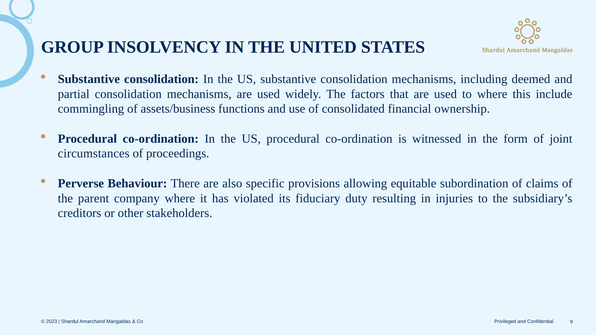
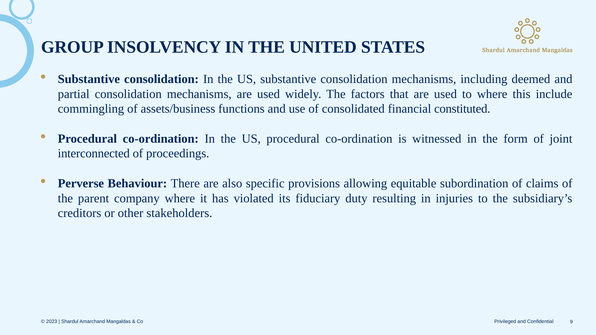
ownership: ownership -> constituted (462, 109)
circumstances: circumstances -> interconnected (94, 154)
